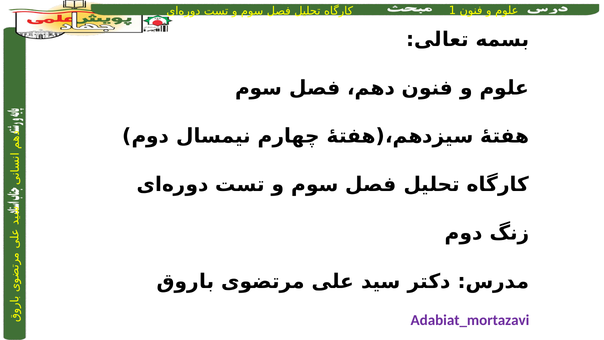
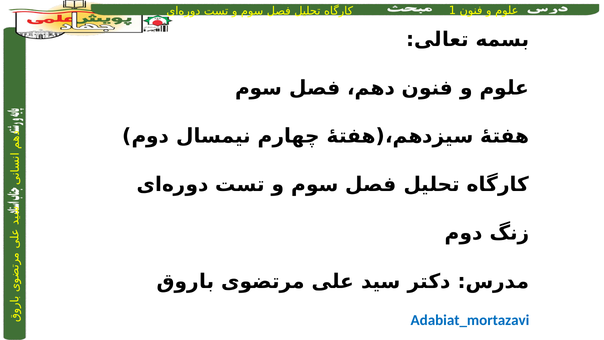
Adabiat_mortazavi colour: purple -> blue (470, 320)
